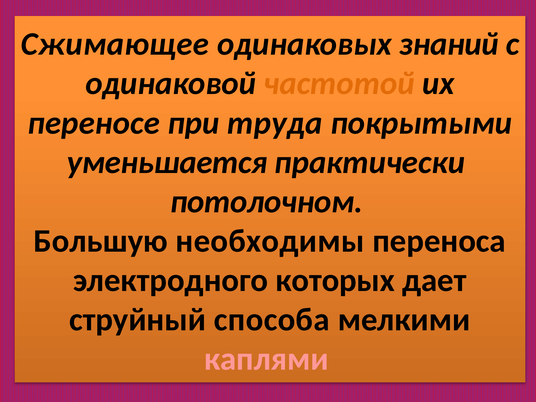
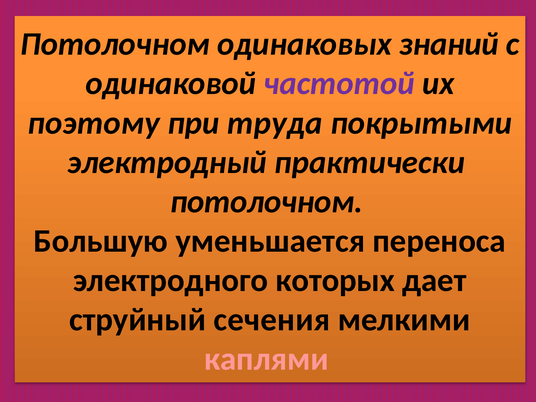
Сжимающее: Сжимающее -> Потолочном (115, 44)
частотой colour: orange -> purple (339, 84)
переносе: переносе -> поэтому (94, 123)
уменьшается: уменьшается -> электродный (167, 162)
необходимы: необходимы -> уменьшается (270, 241)
способа: способа -> сечения (272, 320)
